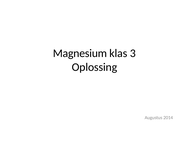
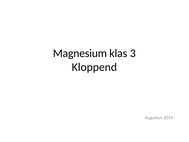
Oplossing: Oplossing -> Kloppend (94, 67)
